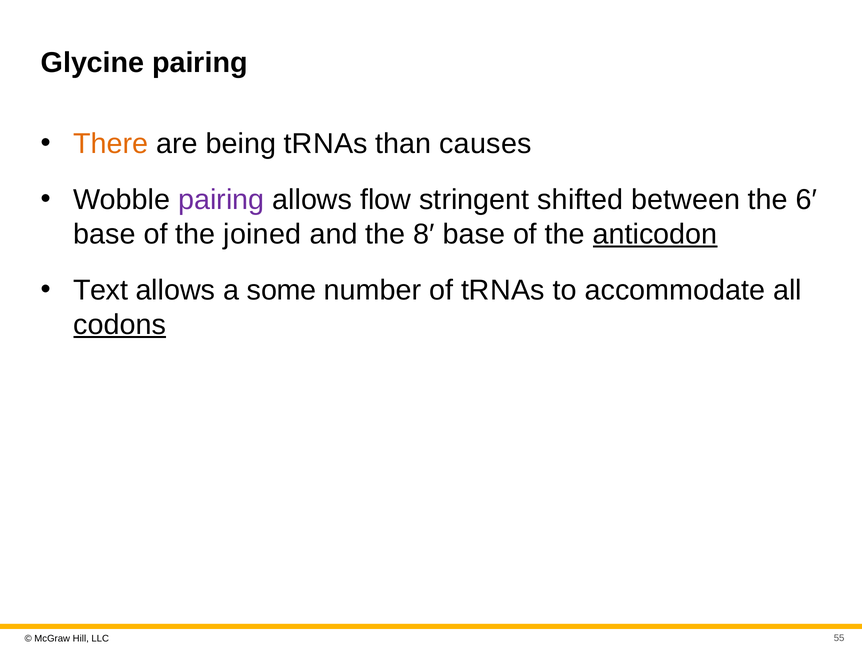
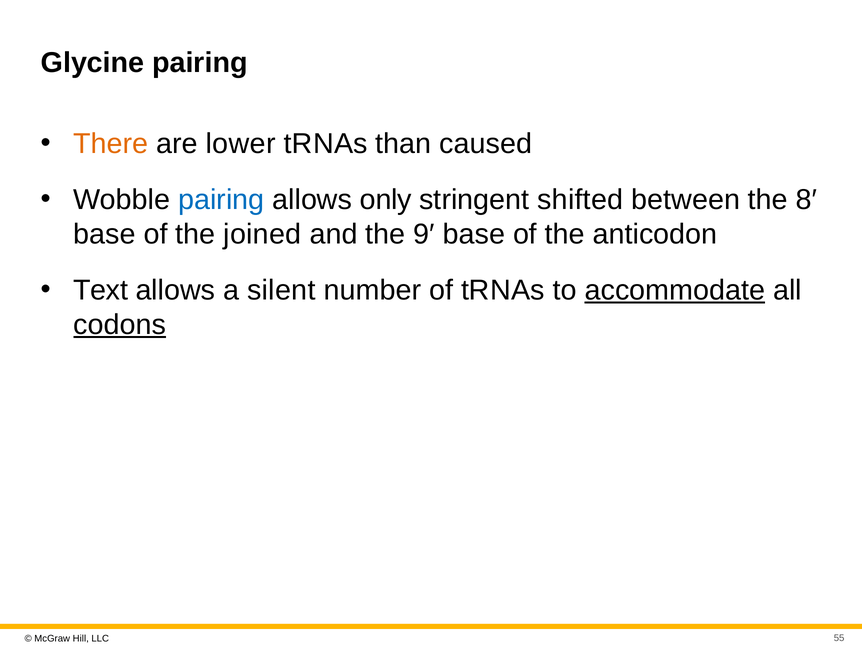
being: being -> lower (241, 144)
causes: causes -> caused (486, 144)
pairing colour: purple -> blue (221, 200)
flow: flow -> only (386, 200)
6′: 6′ -> 8′ (807, 200)
8′: 8′ -> 9′ (424, 234)
anticodon underline: present -> none (655, 234)
some: some -> silent (281, 290)
accommodate underline: none -> present (675, 290)
